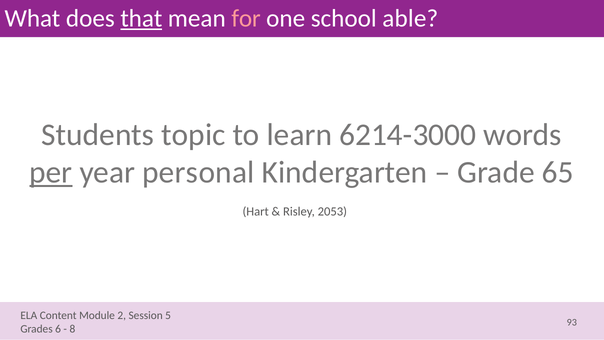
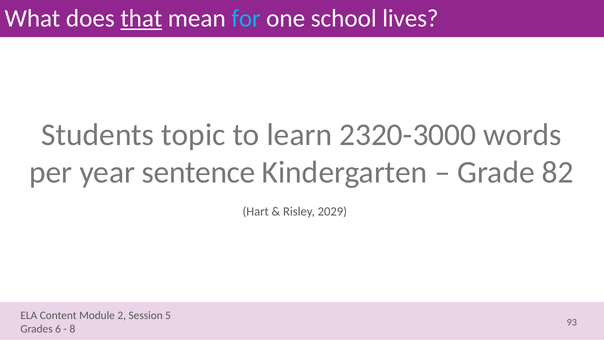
for colour: pink -> light blue (246, 19)
able: able -> lives (410, 19)
6214-3000: 6214-3000 -> 2320-3000 (408, 135)
per underline: present -> none (51, 172)
personal: personal -> sentence (199, 172)
65: 65 -> 82 (558, 172)
2053: 2053 -> 2029 (332, 211)
